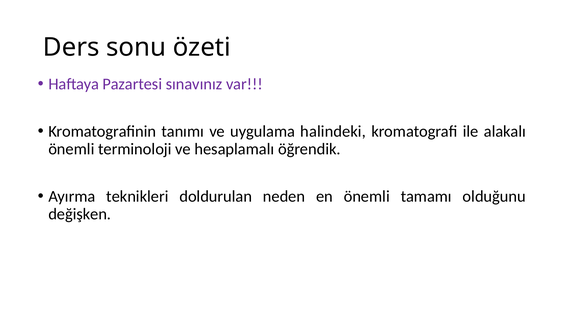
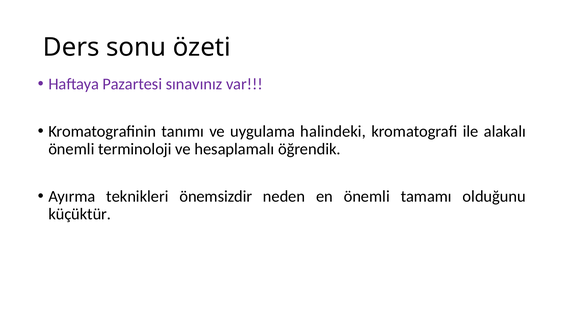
doldurulan: doldurulan -> önemsizdir (216, 197)
değişken: değişken -> küçüktür (80, 214)
